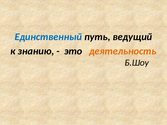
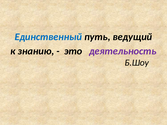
деятельность colour: orange -> purple (123, 51)
